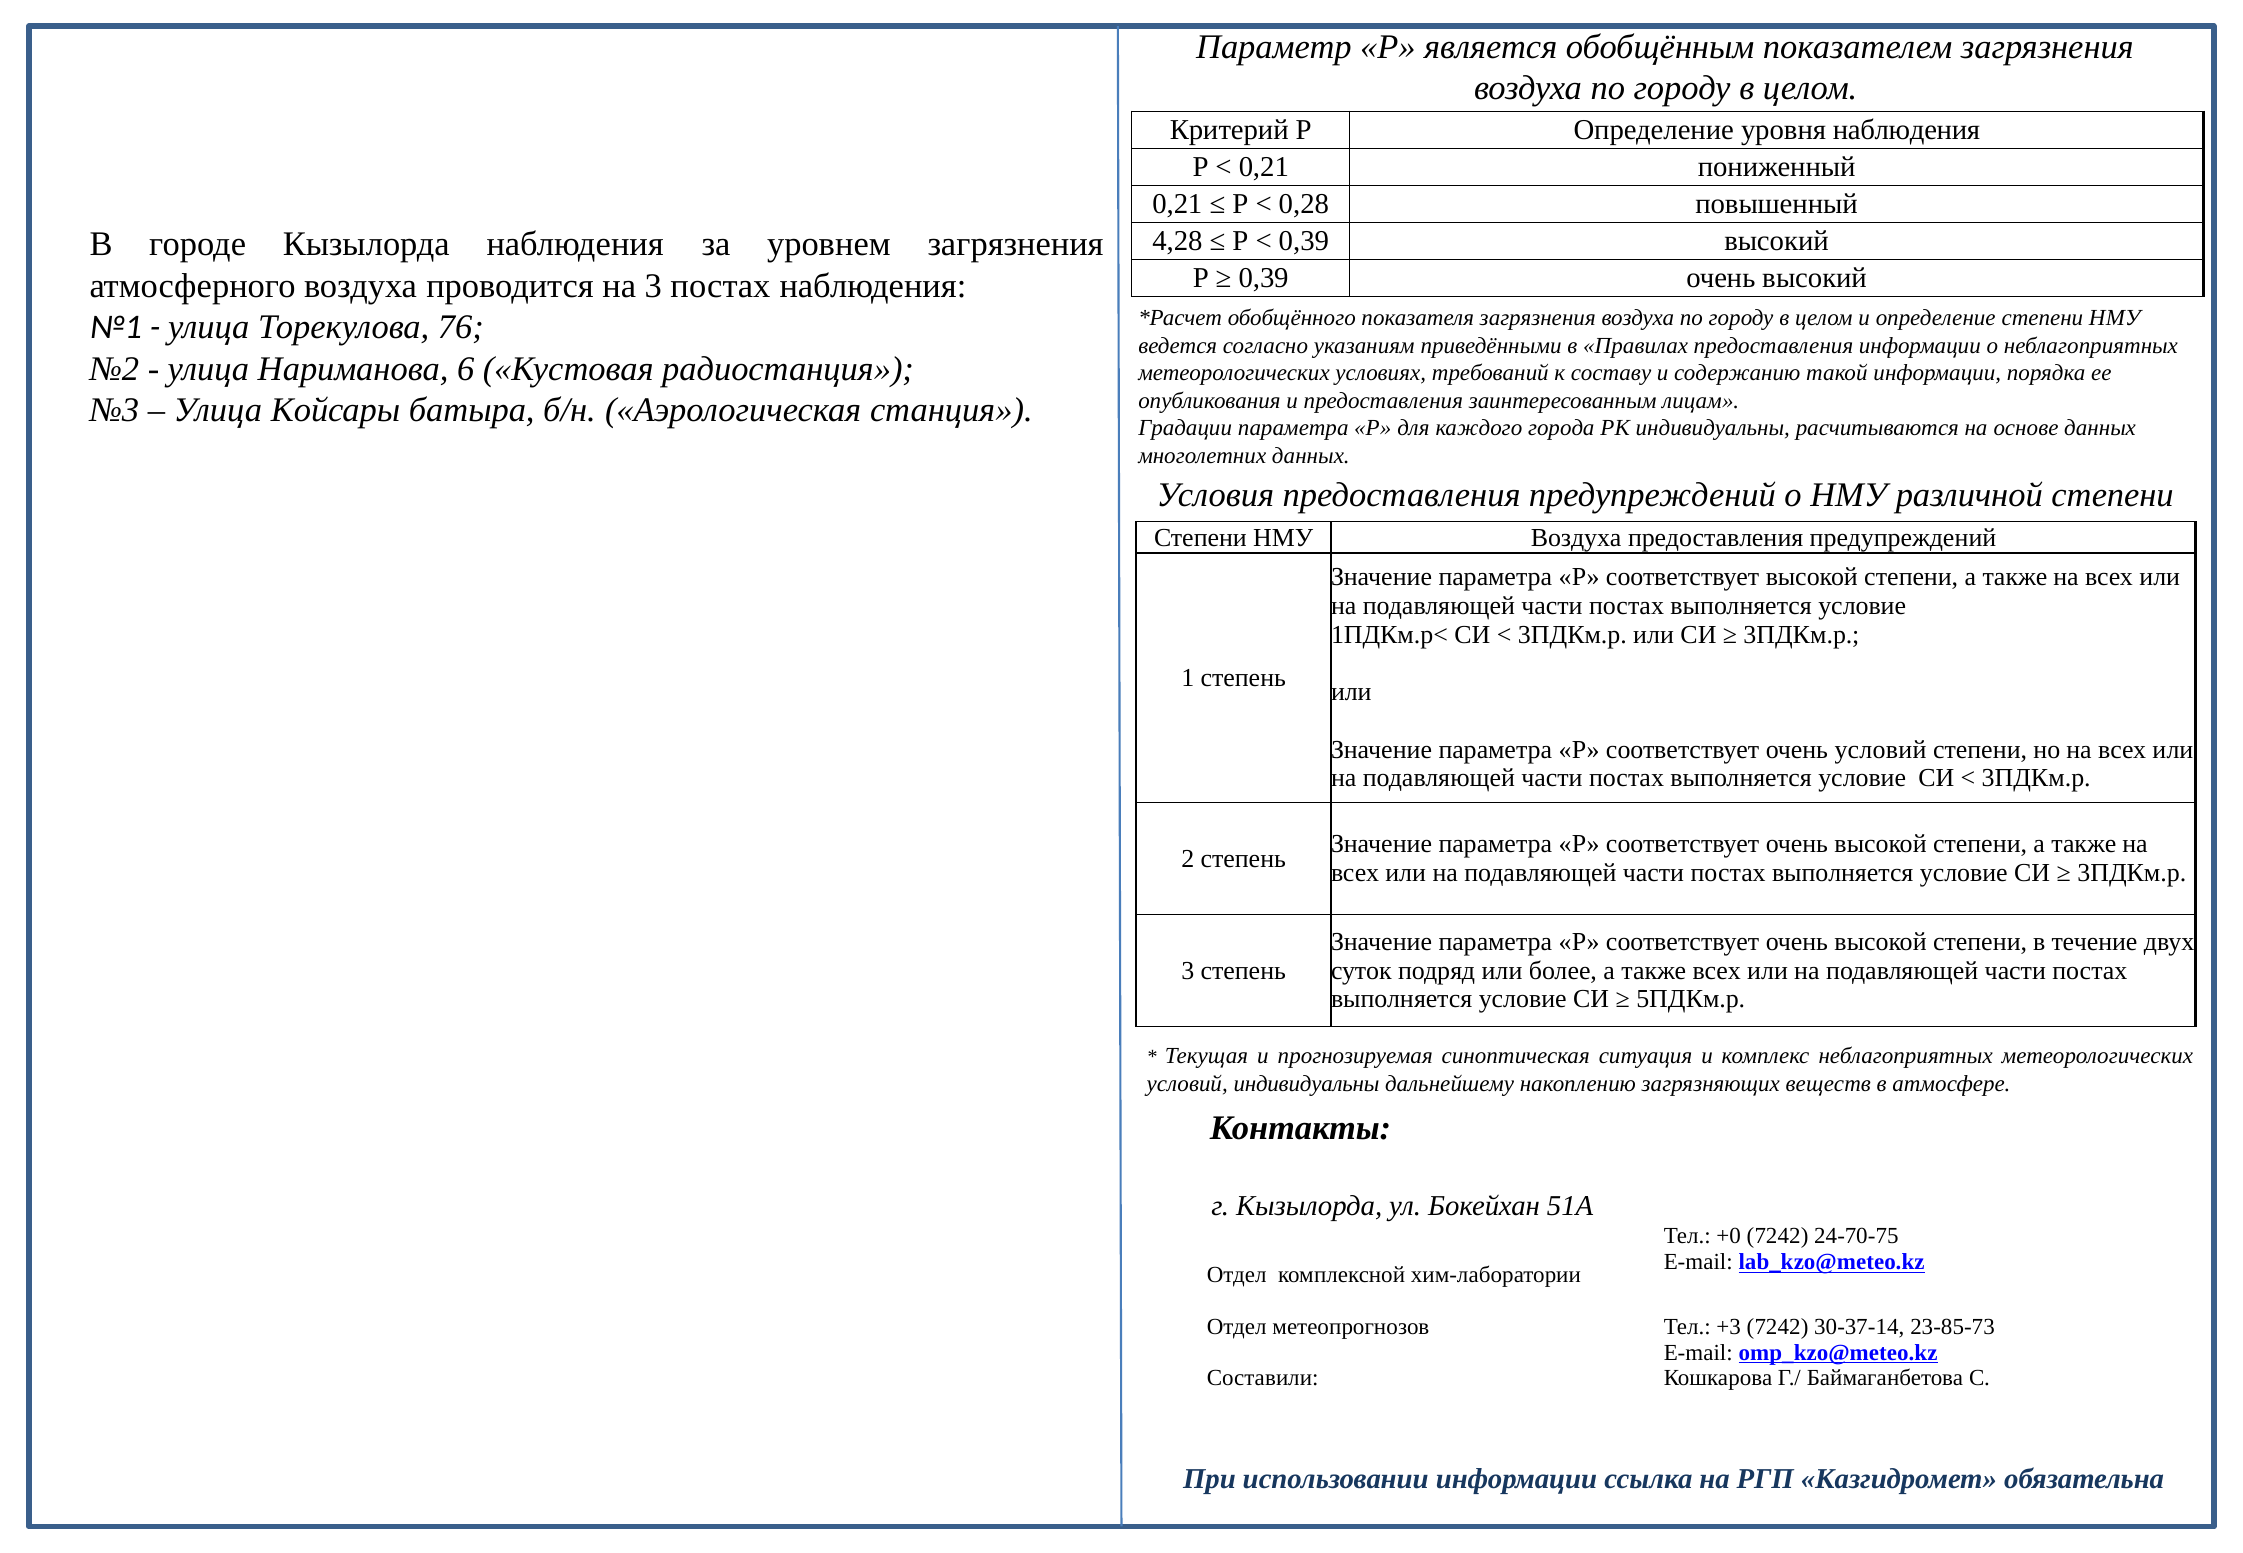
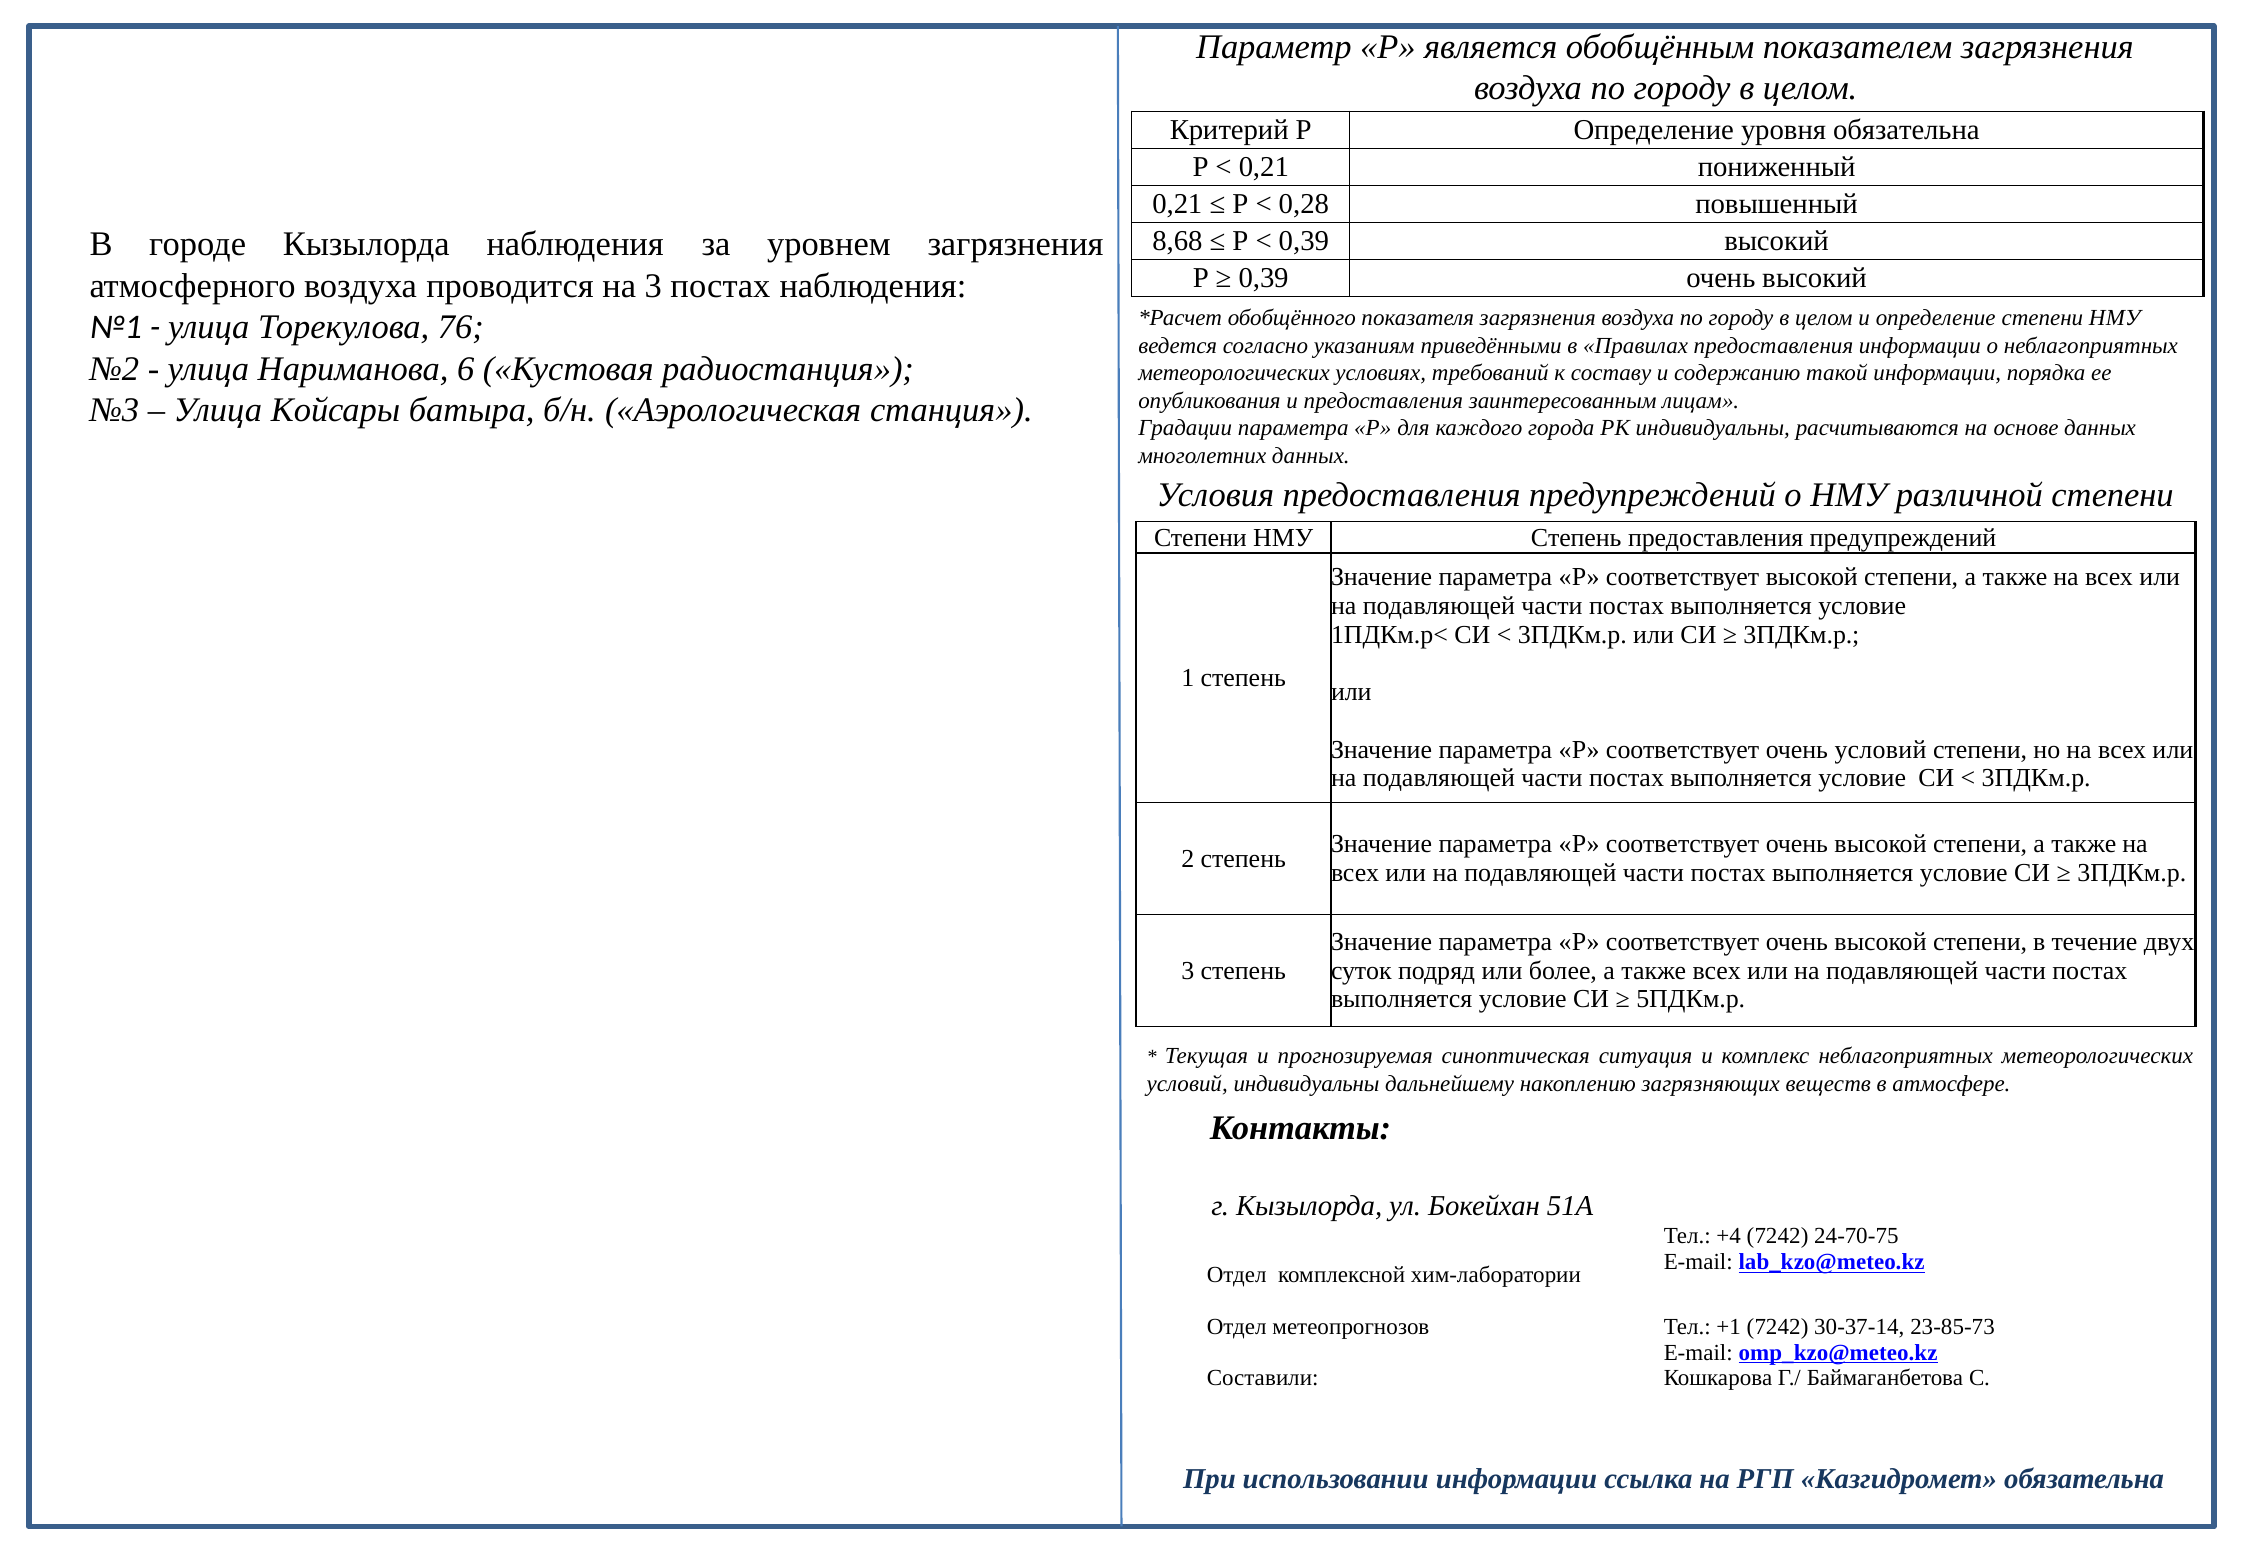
уровня наблюдения: наблюдения -> обязательна (1906, 130)
4,28: 4,28 -> 8,68 (1177, 241)
НМУ Воздуха: Воздуха -> Степень (1576, 538)
+0: +0 -> +4 (1729, 1236)
+3: +3 -> +1 (1729, 1327)
